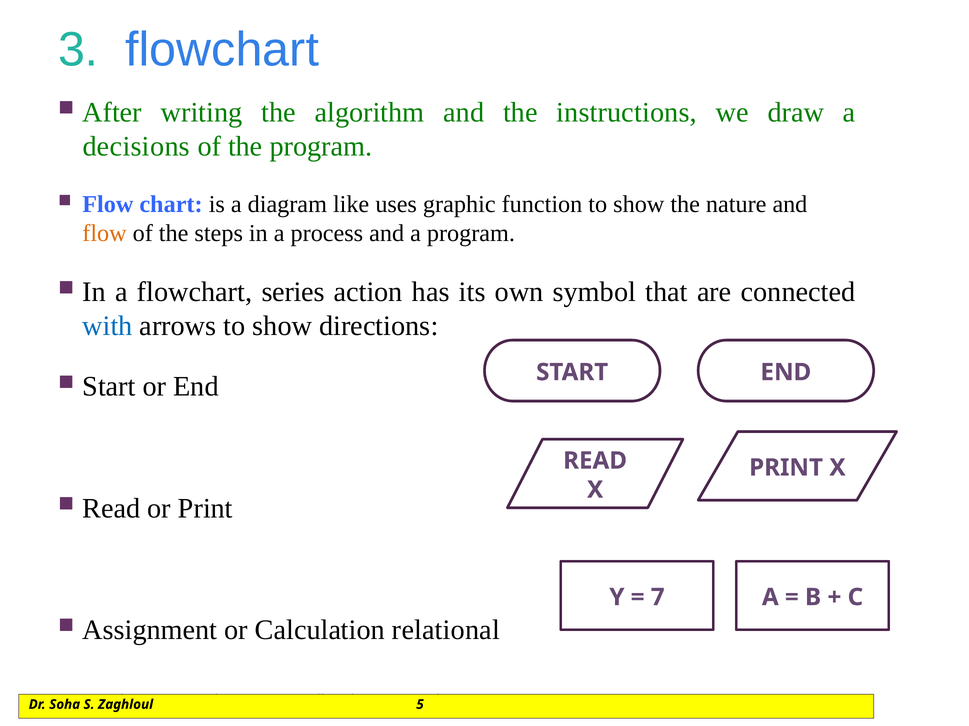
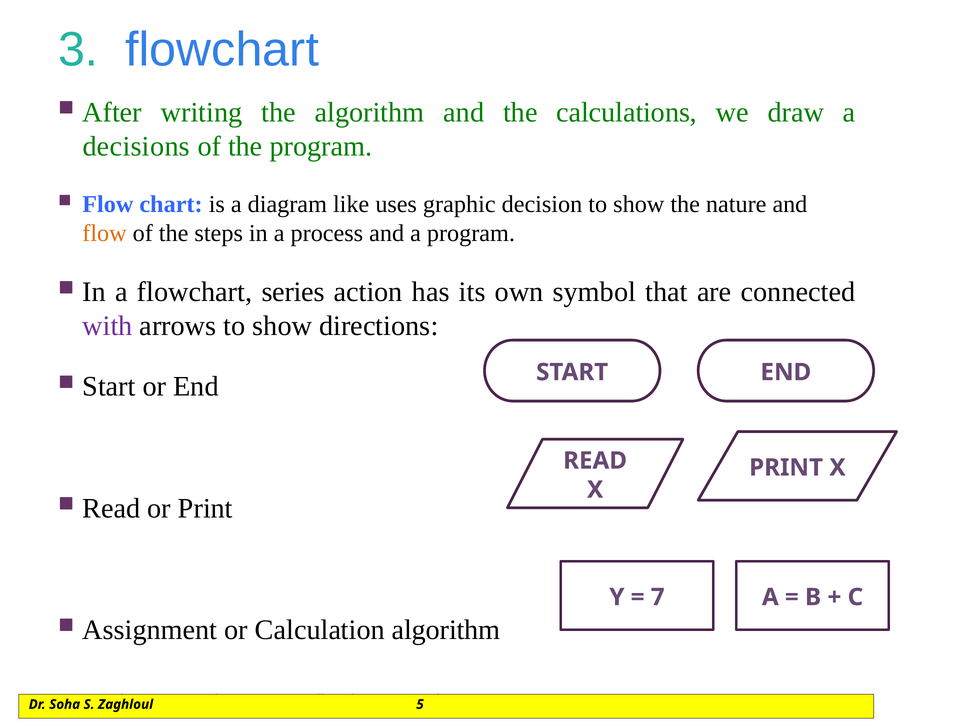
instructions: instructions -> calculations (627, 112)
function: function -> decision (542, 204)
with colour: blue -> purple (107, 326)
Calculation relational: relational -> algorithm (446, 630)
